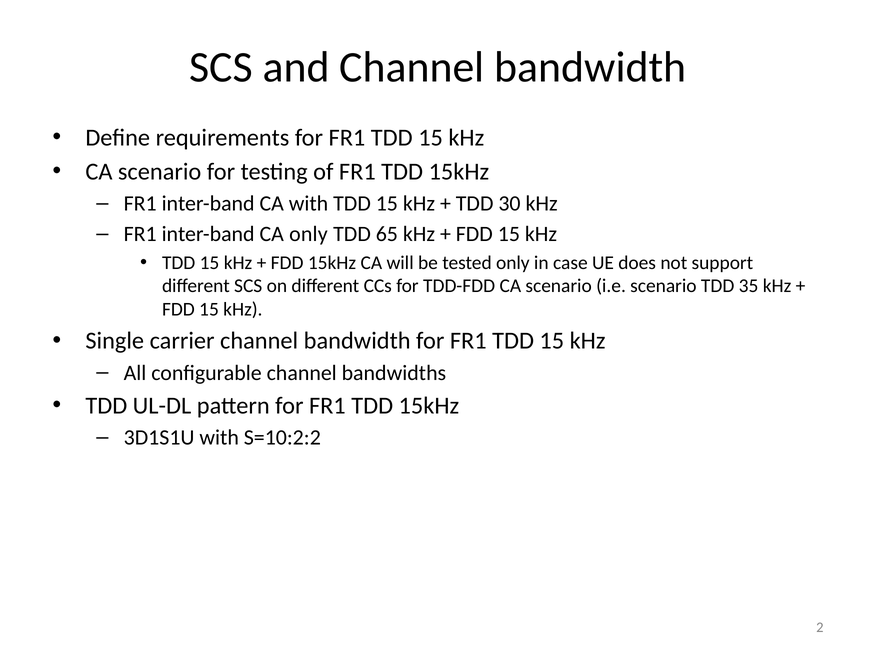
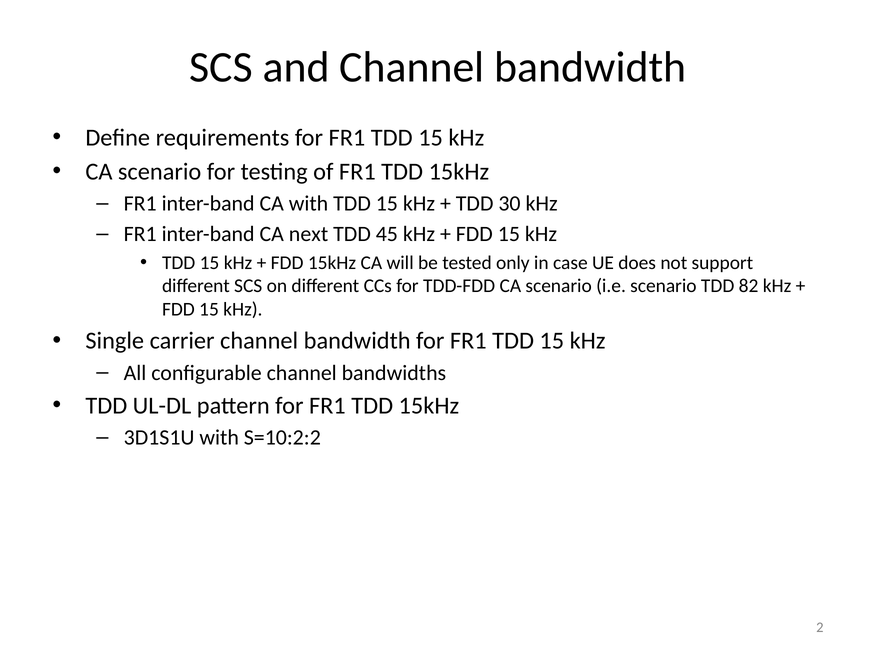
CA only: only -> next (309, 234)
65: 65 -> 45 (387, 234)
35: 35 -> 82 (749, 286)
